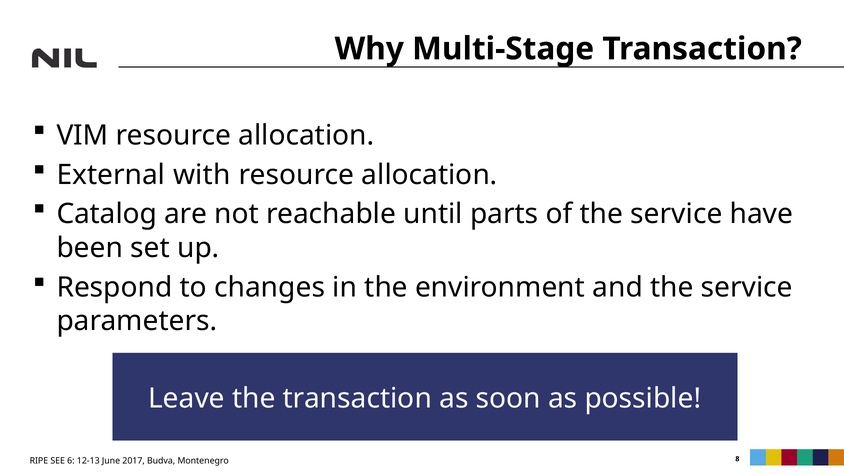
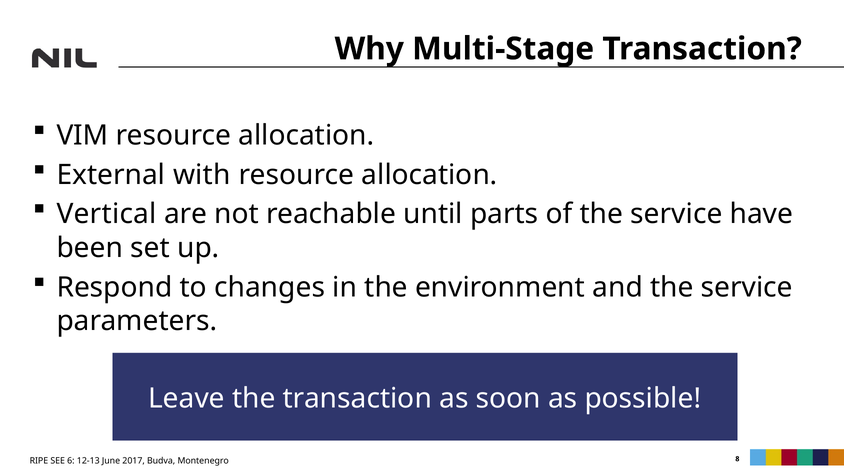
Catalog: Catalog -> Vertical (107, 214)
